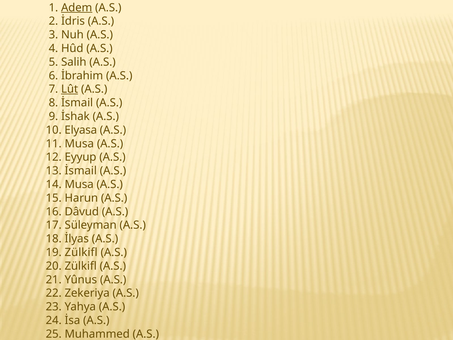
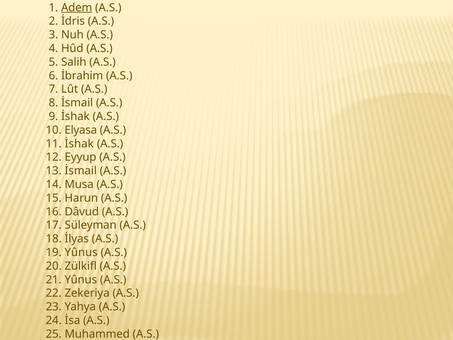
Lût underline: present -> none (70, 89)
11 Musa: Musa -> İshak (79, 143)
19 Zülkifl: Zülkifl -> Yûnus (81, 252)
